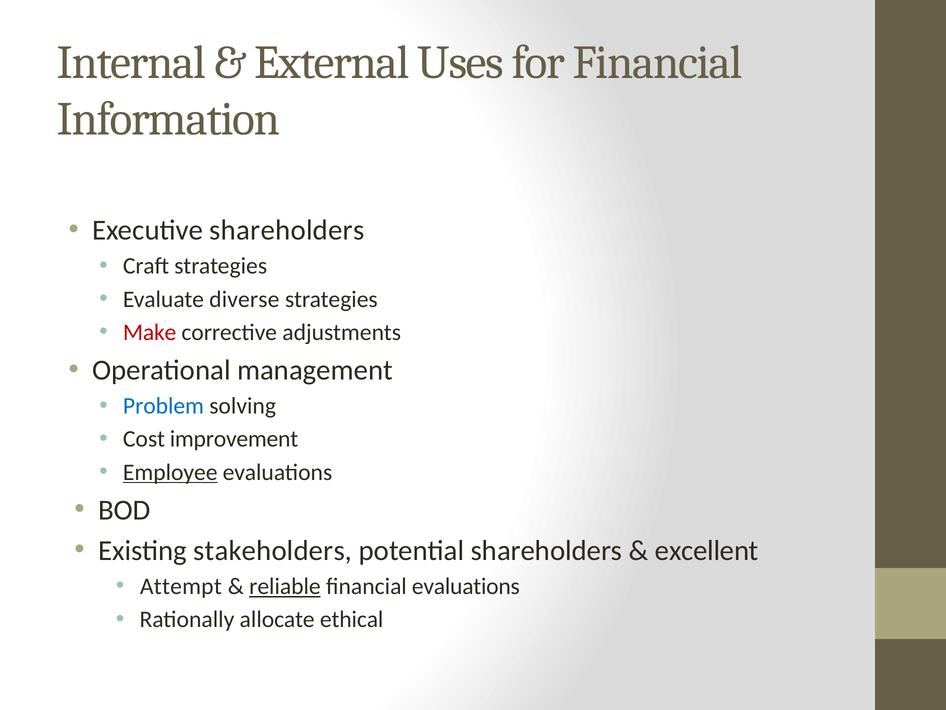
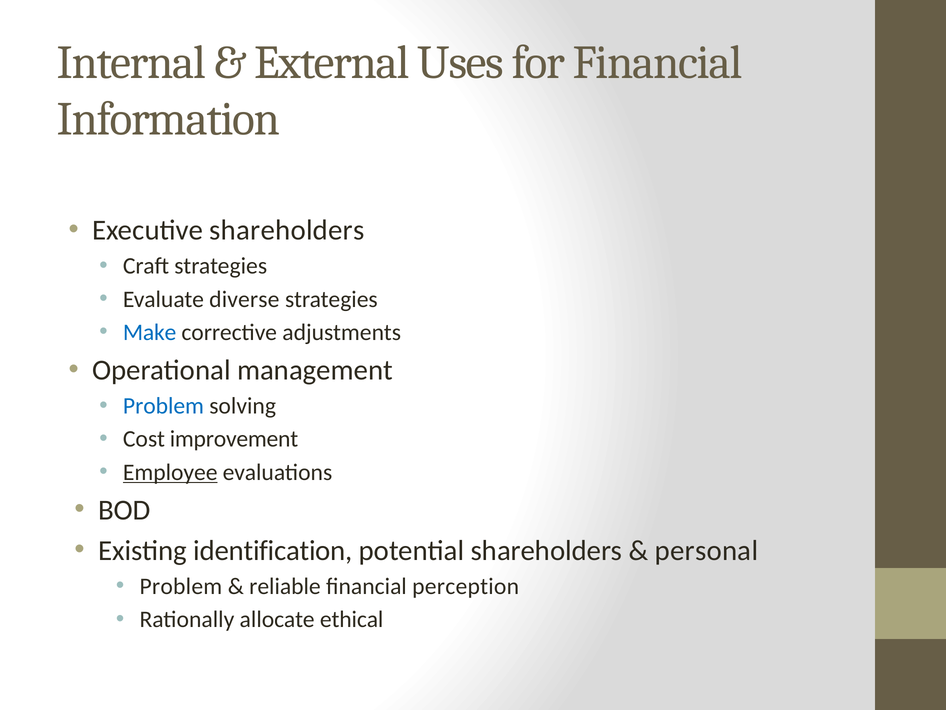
Make colour: red -> blue (150, 332)
stakeholders: stakeholders -> identification (273, 550)
excellent: excellent -> personal (707, 550)
Attempt: Attempt -> Problem (181, 586)
reliable underline: present -> none (285, 586)
financial evaluations: evaluations -> perception (466, 586)
